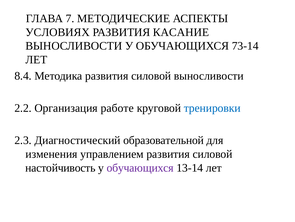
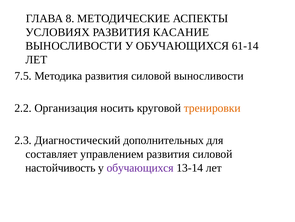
7: 7 -> 8 (70, 18)
73-14: 73-14 -> 61-14 (245, 46)
8.4: 8.4 -> 7.5 (23, 76)
работе: работе -> носить (117, 108)
тренировки colour: blue -> orange (212, 108)
образовательной: образовательной -> дополнительных (164, 140)
изменения: изменения -> составляет (52, 154)
